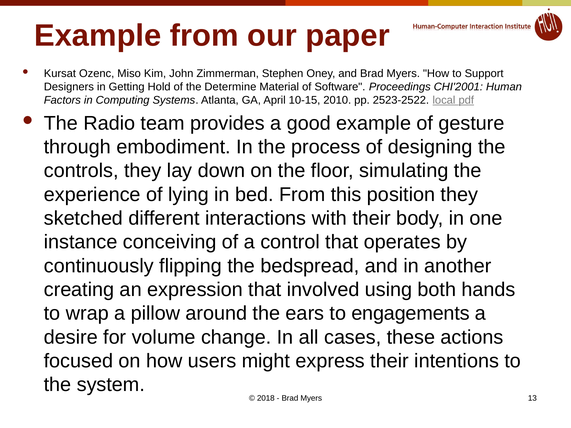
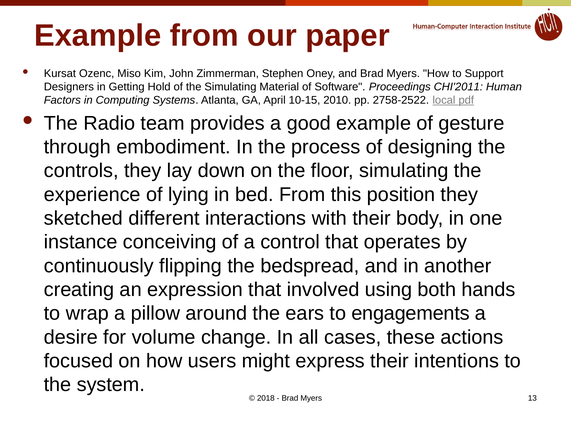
the Determine: Determine -> Simulating (230, 87)
CHI'2001: CHI'2001 -> CHI'2011 (458, 87)
2523-2522: 2523-2522 -> 2758-2522 (401, 100)
